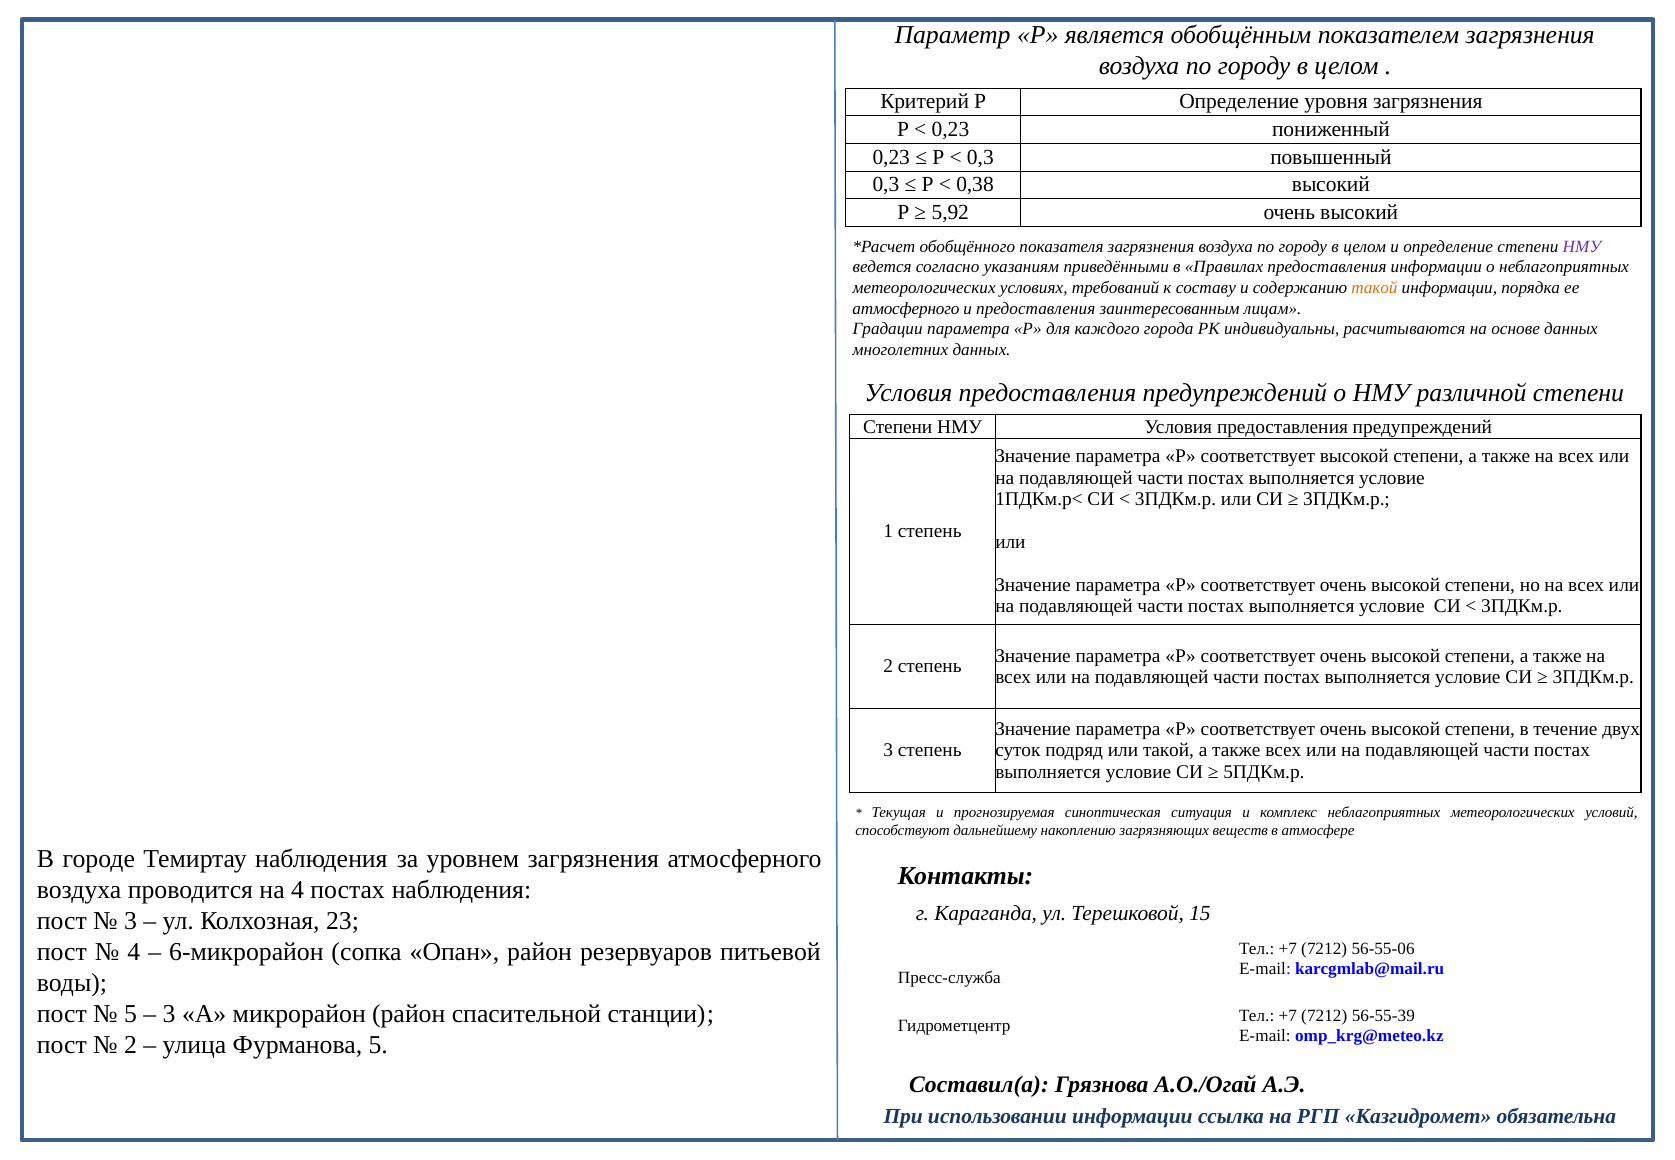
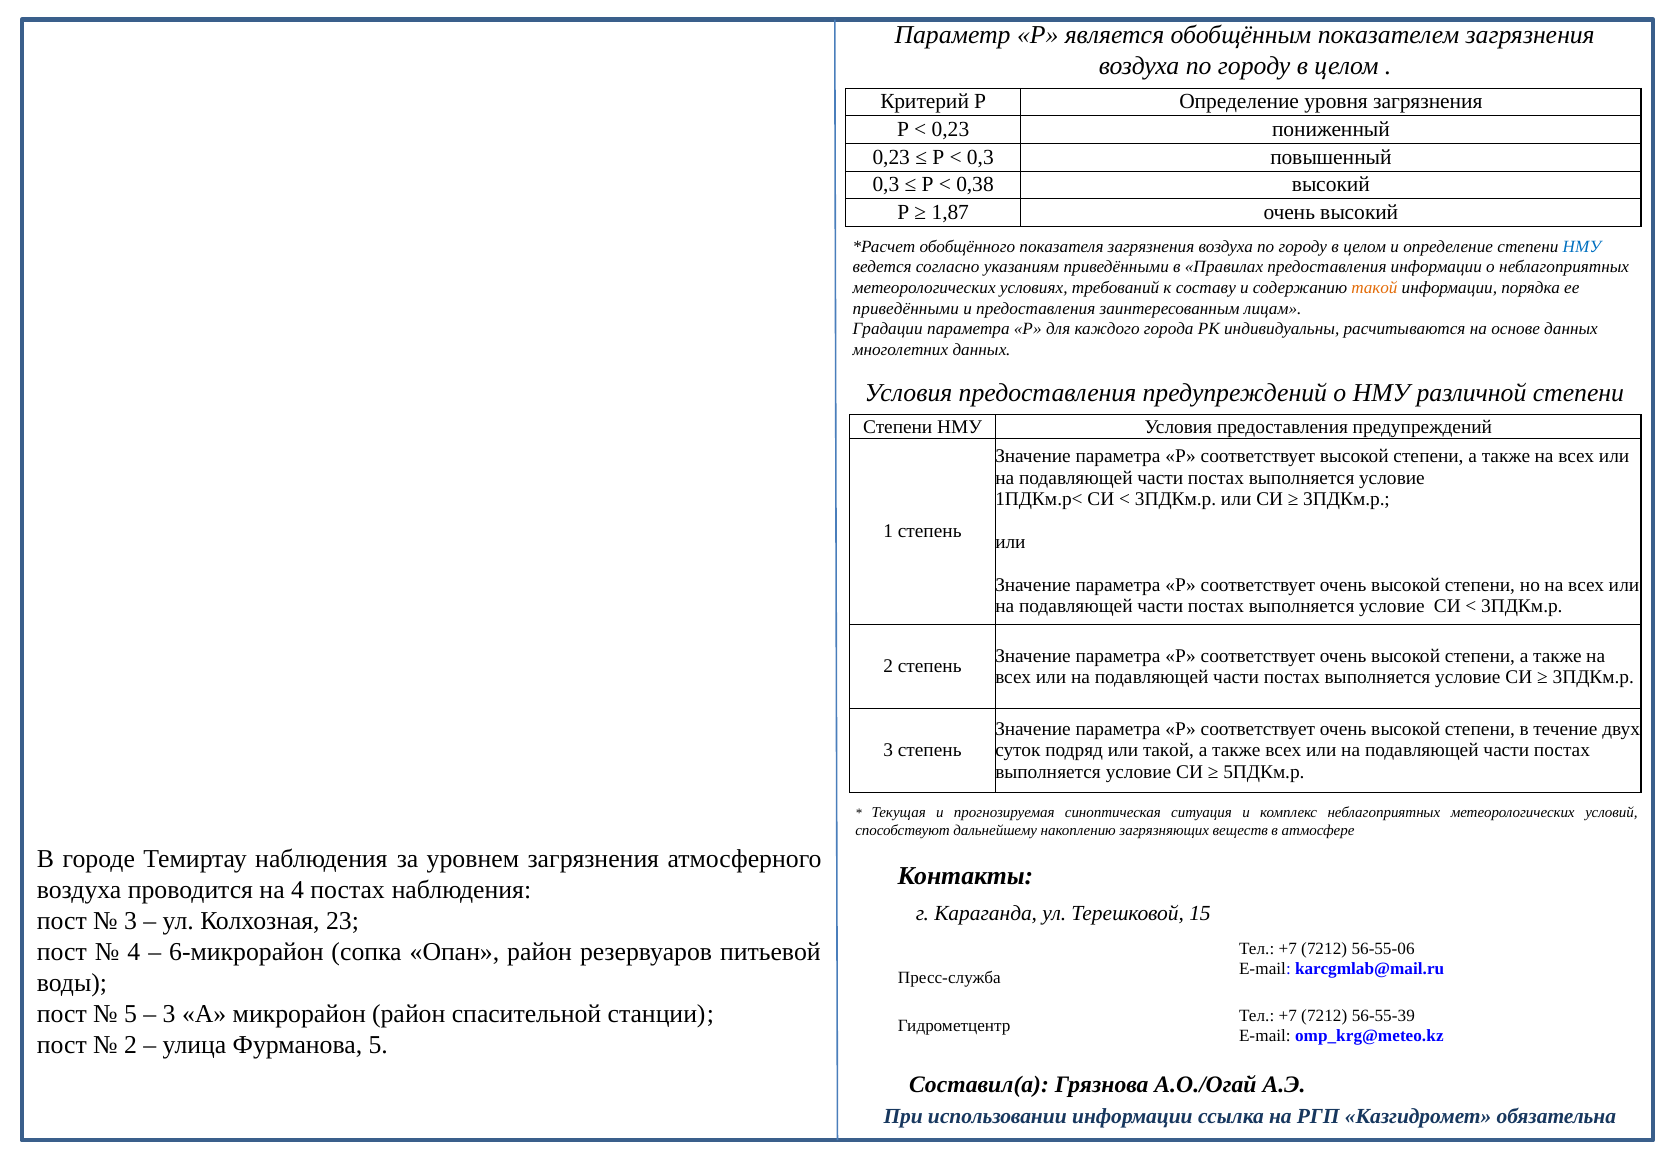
5,92: 5,92 -> 1,87 (950, 212)
НМУ colour: purple -> blue (1582, 247)
атмосферного: атмосферного -> приведёнными (906, 308)
